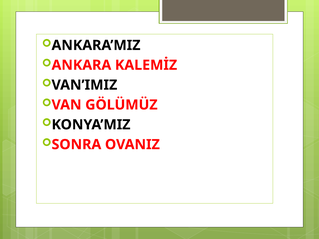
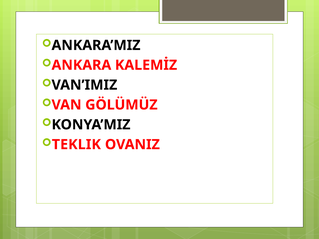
SONRA: SONRA -> TEKLIK (76, 145)
